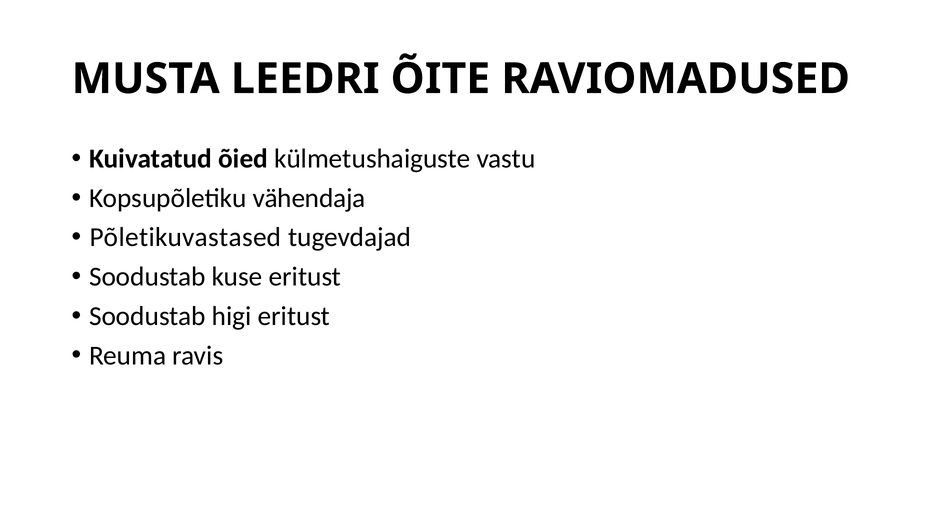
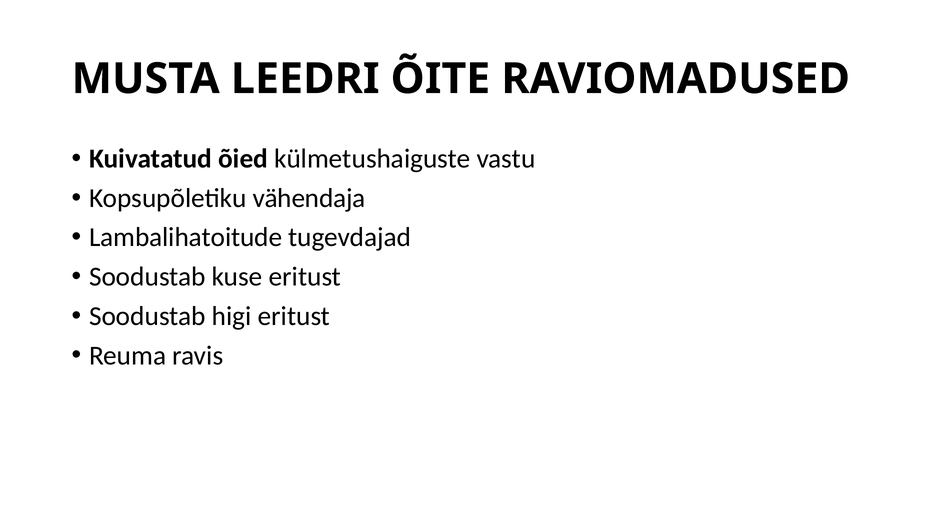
Põletikuvastased: Põletikuvastased -> Lambalihatoitude (186, 237)
